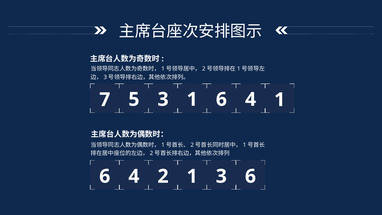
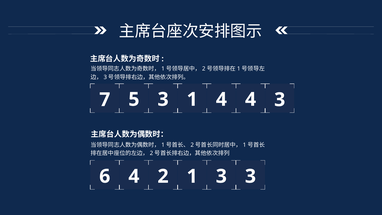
7 6: 6 -> 4 (221, 99)
4 1: 1 -> 3 (280, 100)
3 6: 6 -> 3 (250, 176)
